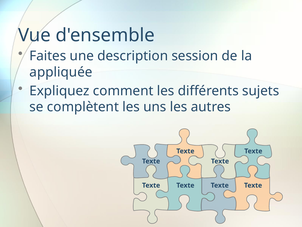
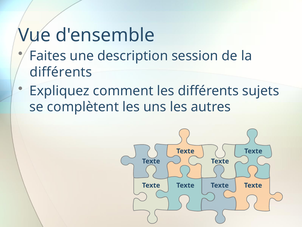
appliquée: appliquée -> différents (61, 72)
